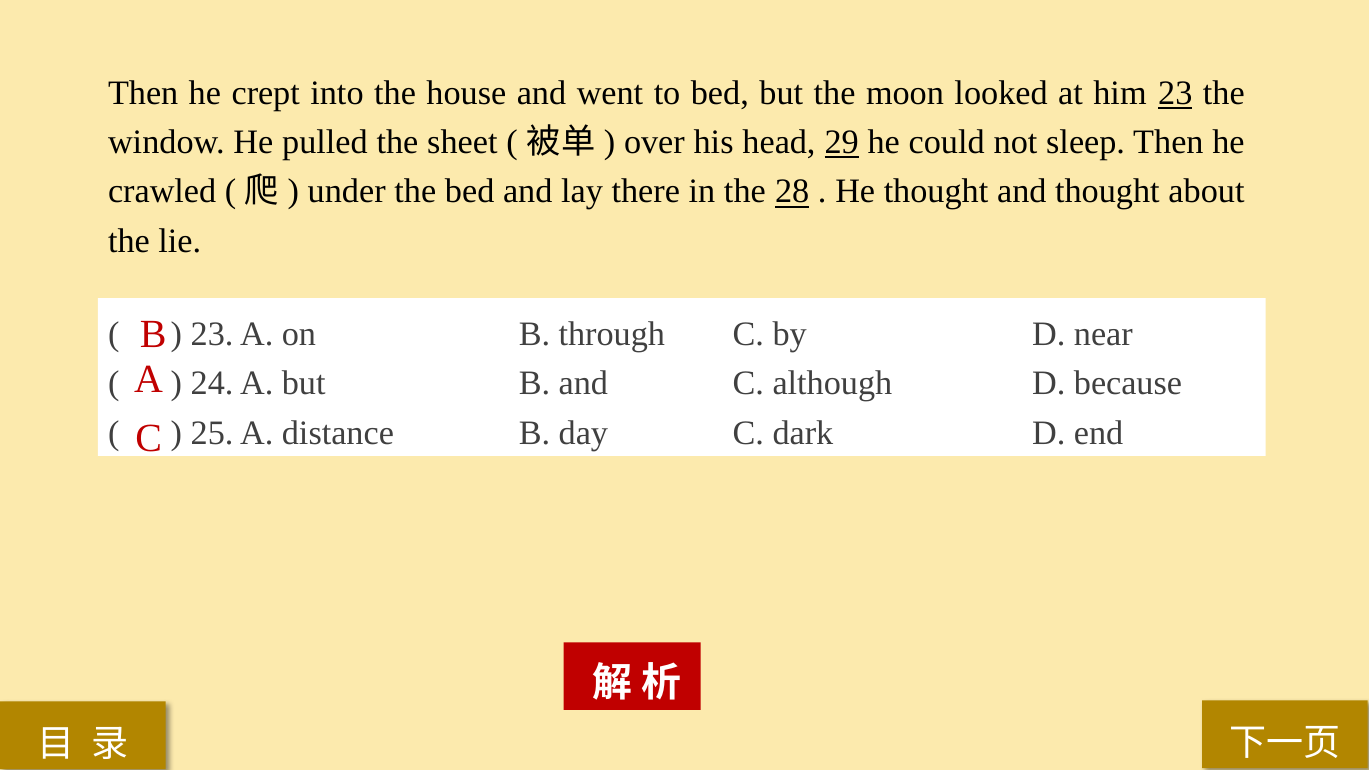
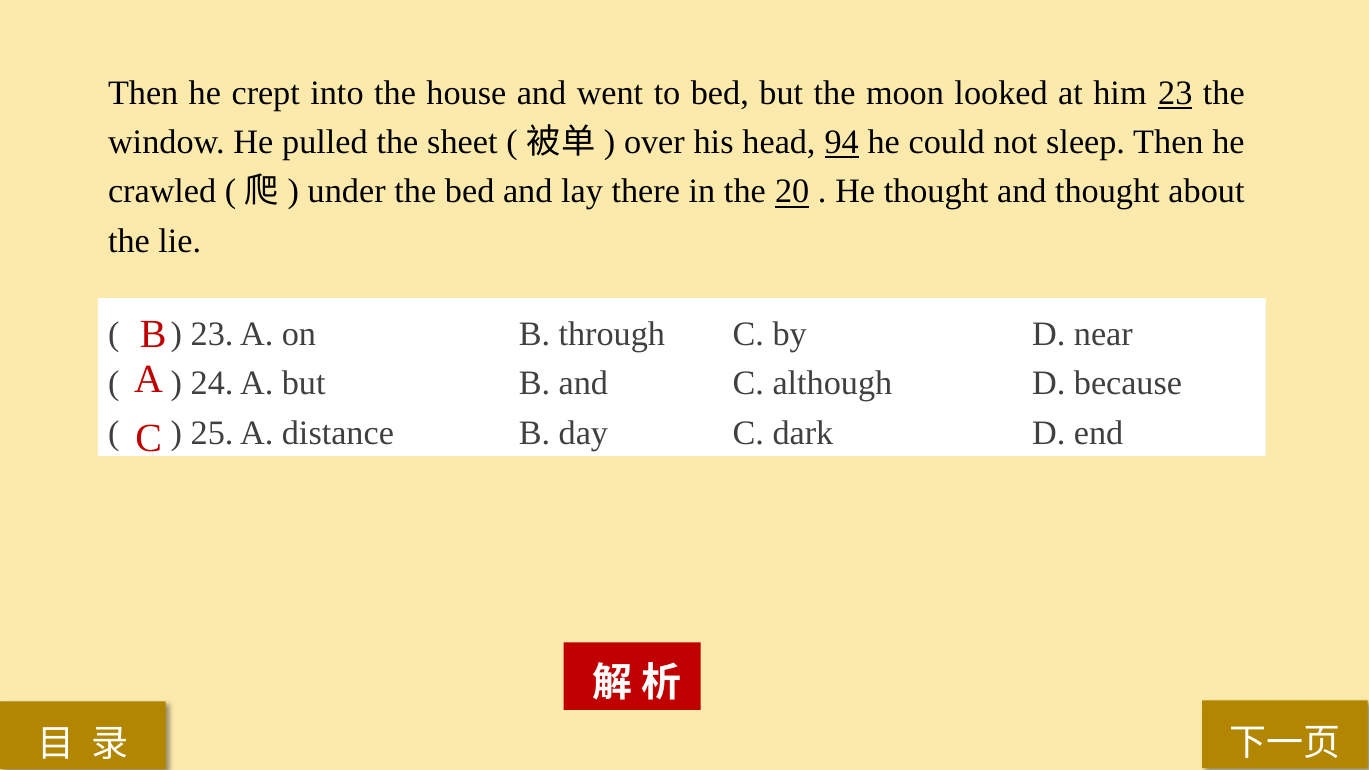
29: 29 -> 94 (842, 142)
28: 28 -> 20 (792, 192)
